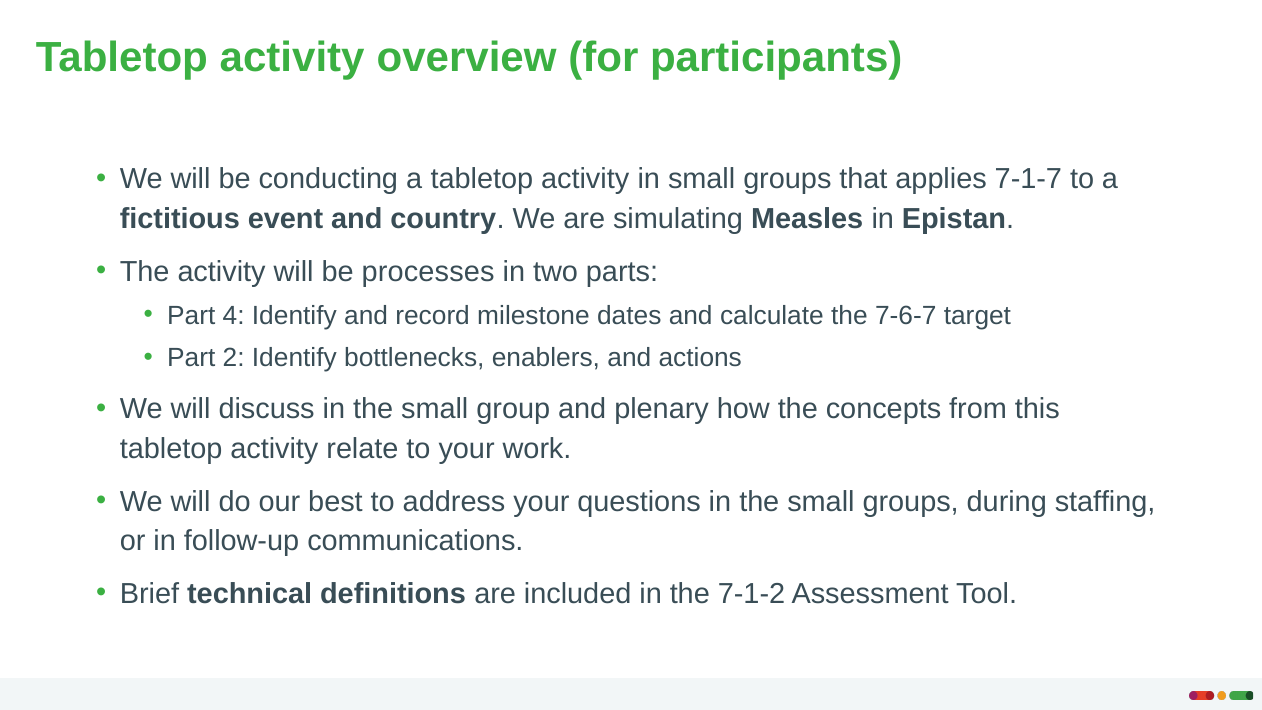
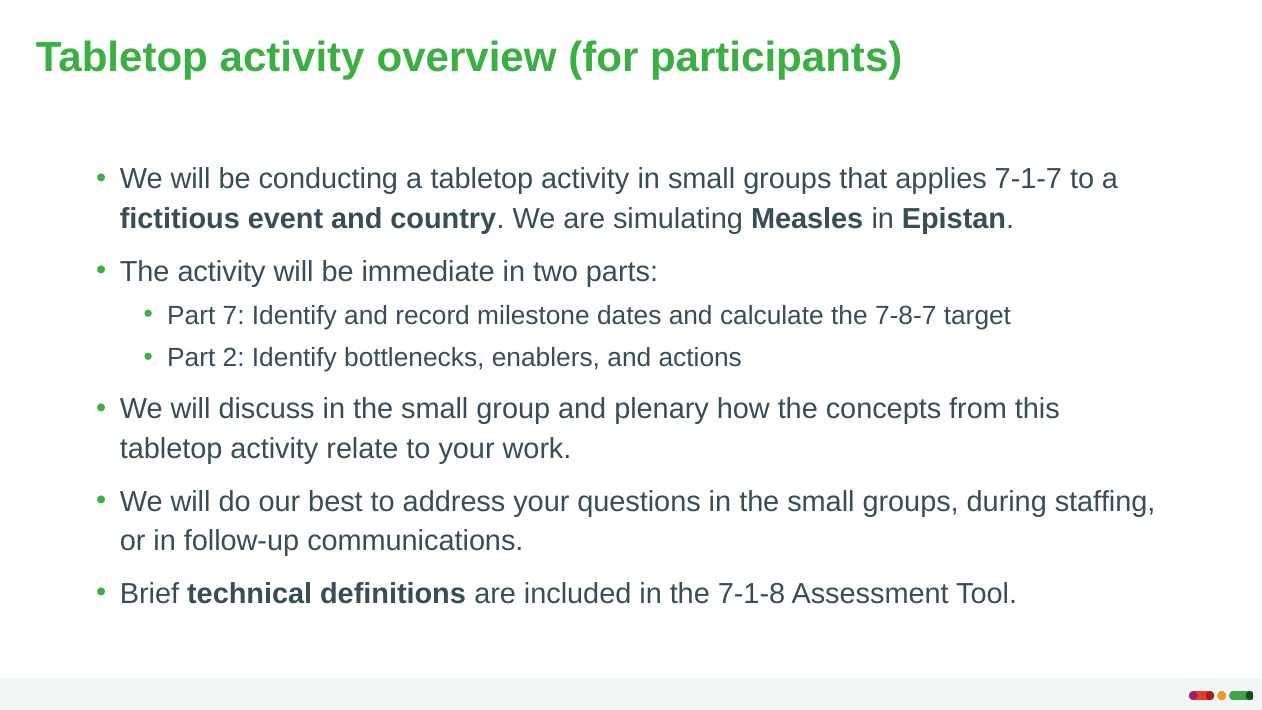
processes: processes -> immediate (428, 272)
4: 4 -> 7 (234, 315)
7-6-7: 7-6-7 -> 7-8-7 (906, 315)
7-1-2: 7-1-2 -> 7-1-8 (752, 594)
